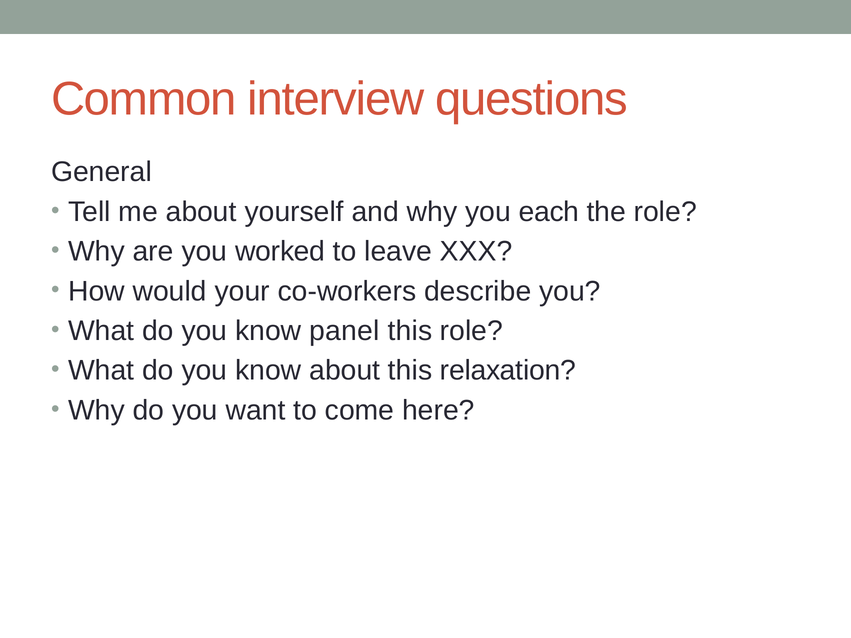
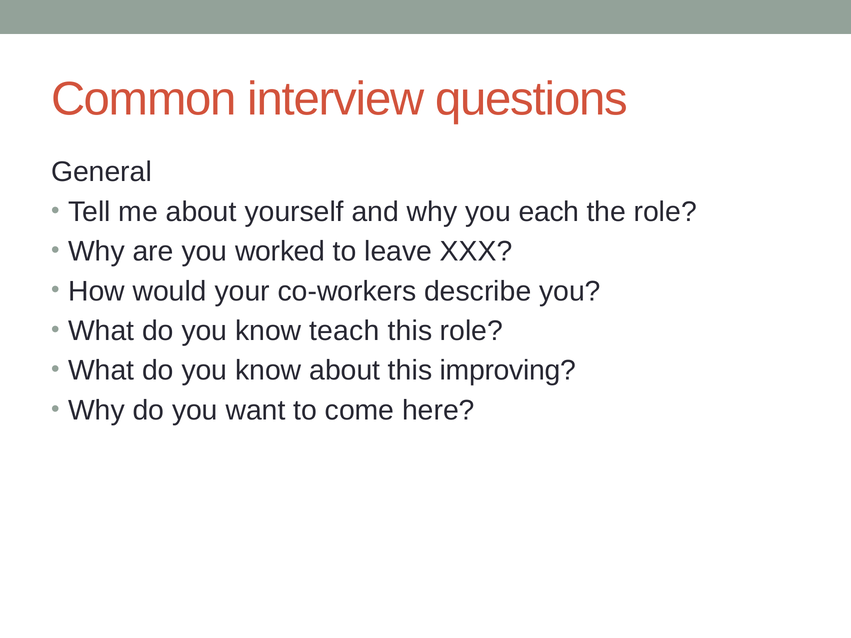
panel: panel -> teach (344, 331)
relaxation: relaxation -> improving (508, 371)
